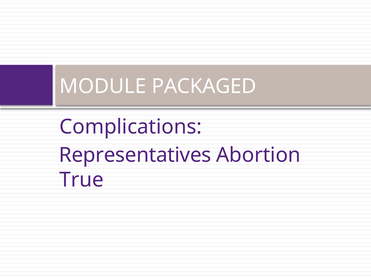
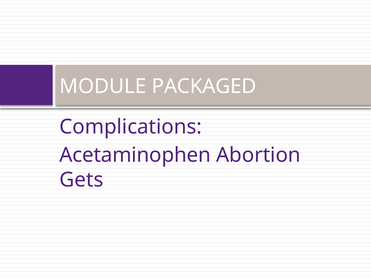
Representatives: Representatives -> Acetaminophen (135, 155)
True: True -> Gets (81, 180)
